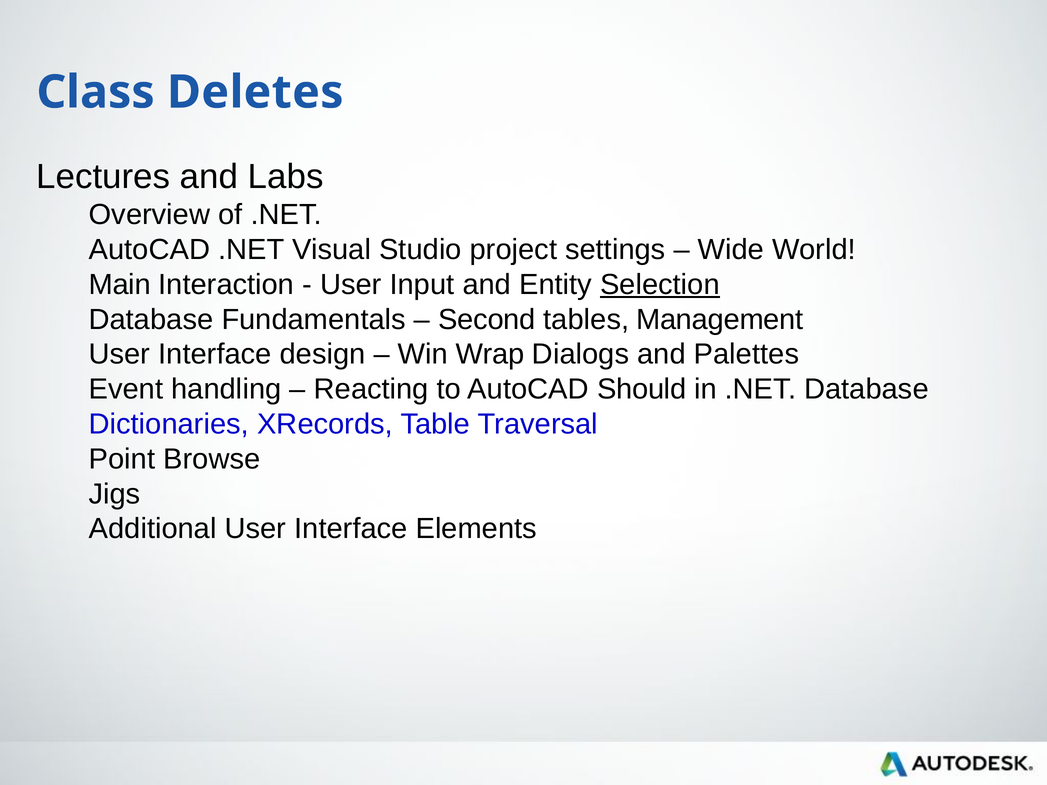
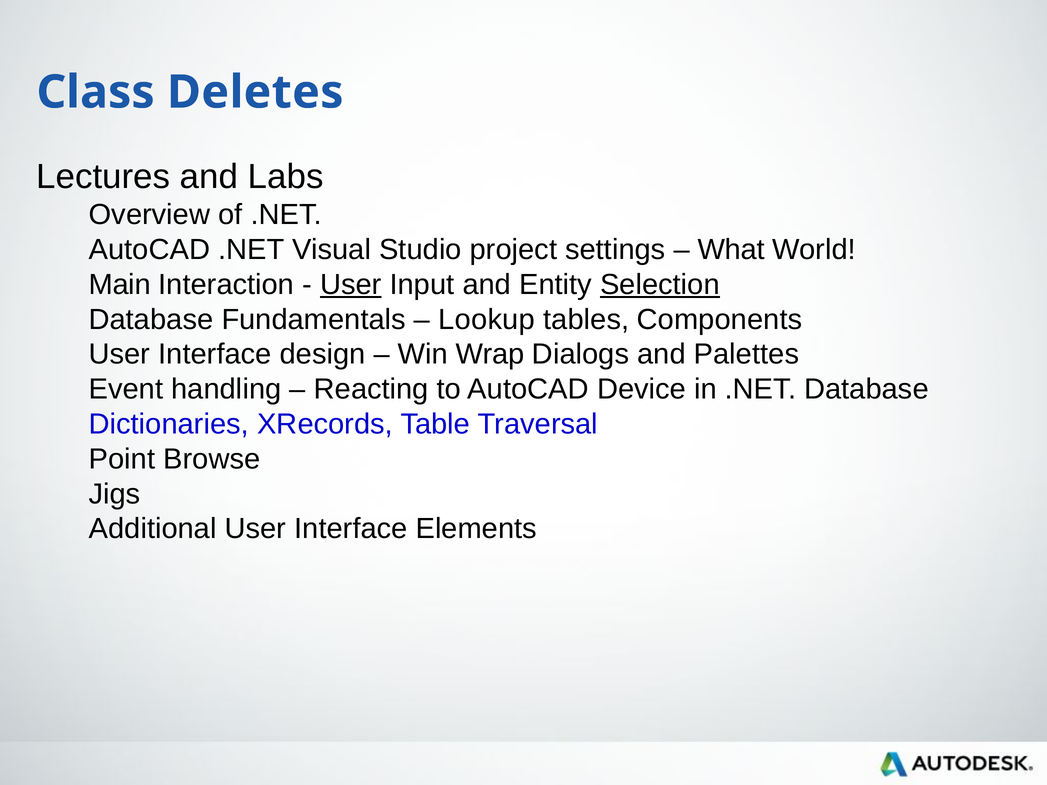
Wide: Wide -> What (731, 250)
User underline: none -> present (351, 285)
Second: Second -> Lookup (487, 320)
Management: Management -> Components (720, 320)
Should: Should -> Device (642, 389)
